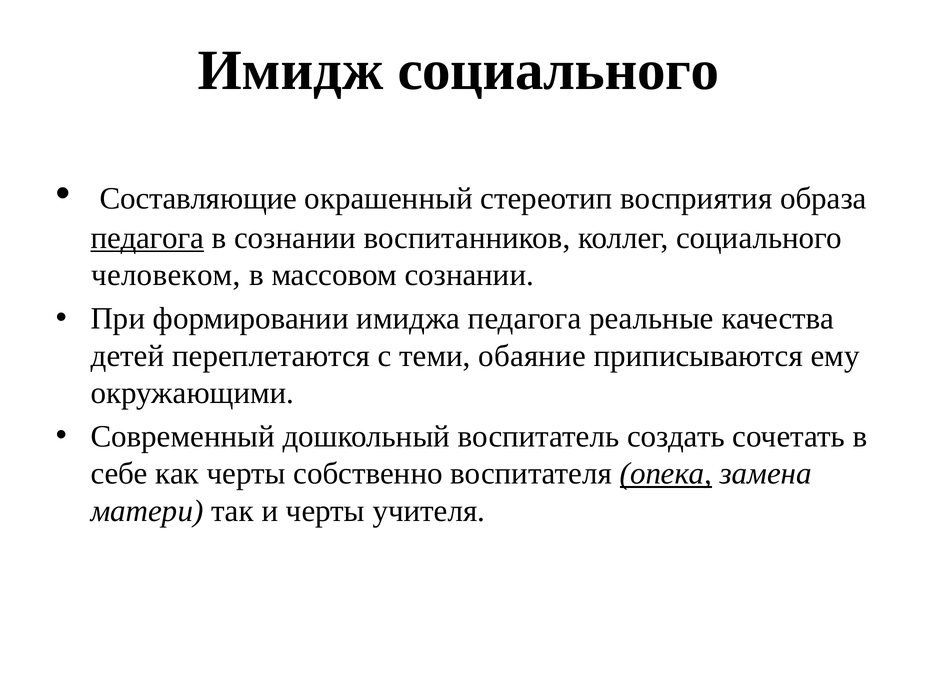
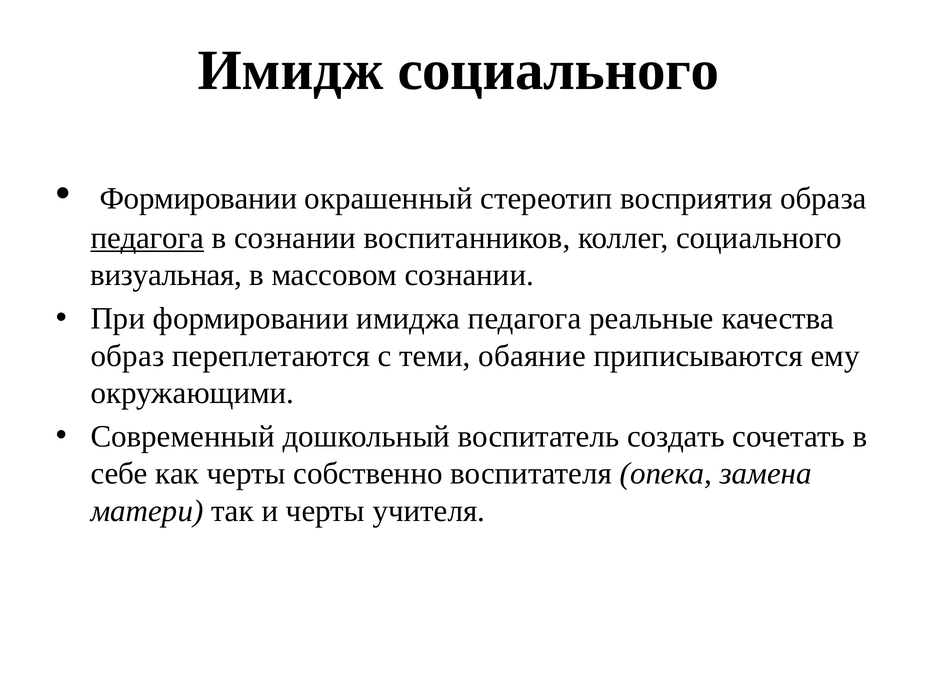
Составляющие: Составляющие -> Формировании (198, 199)
человеком: человеком -> визуальная (166, 275)
детей: детей -> образ (127, 356)
опека underline: present -> none (666, 474)
